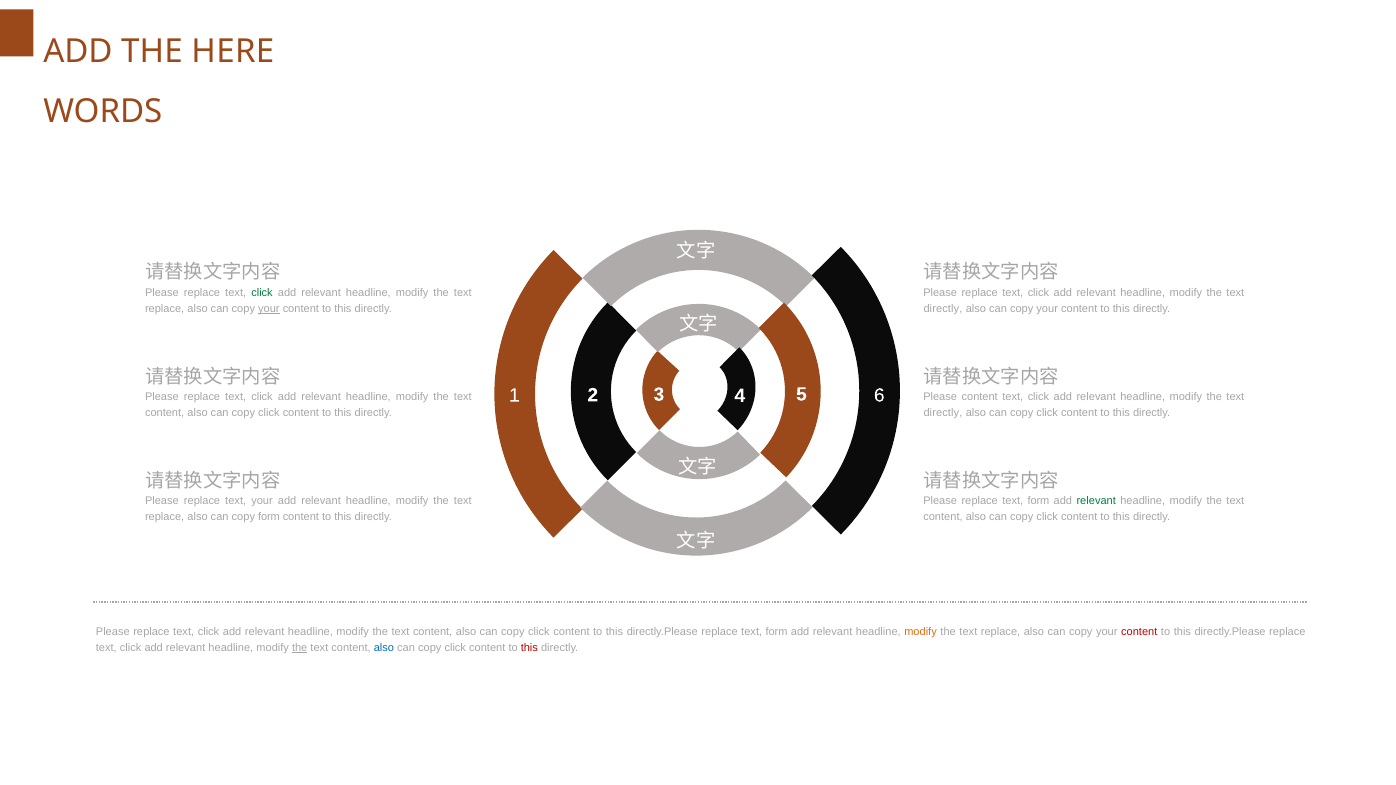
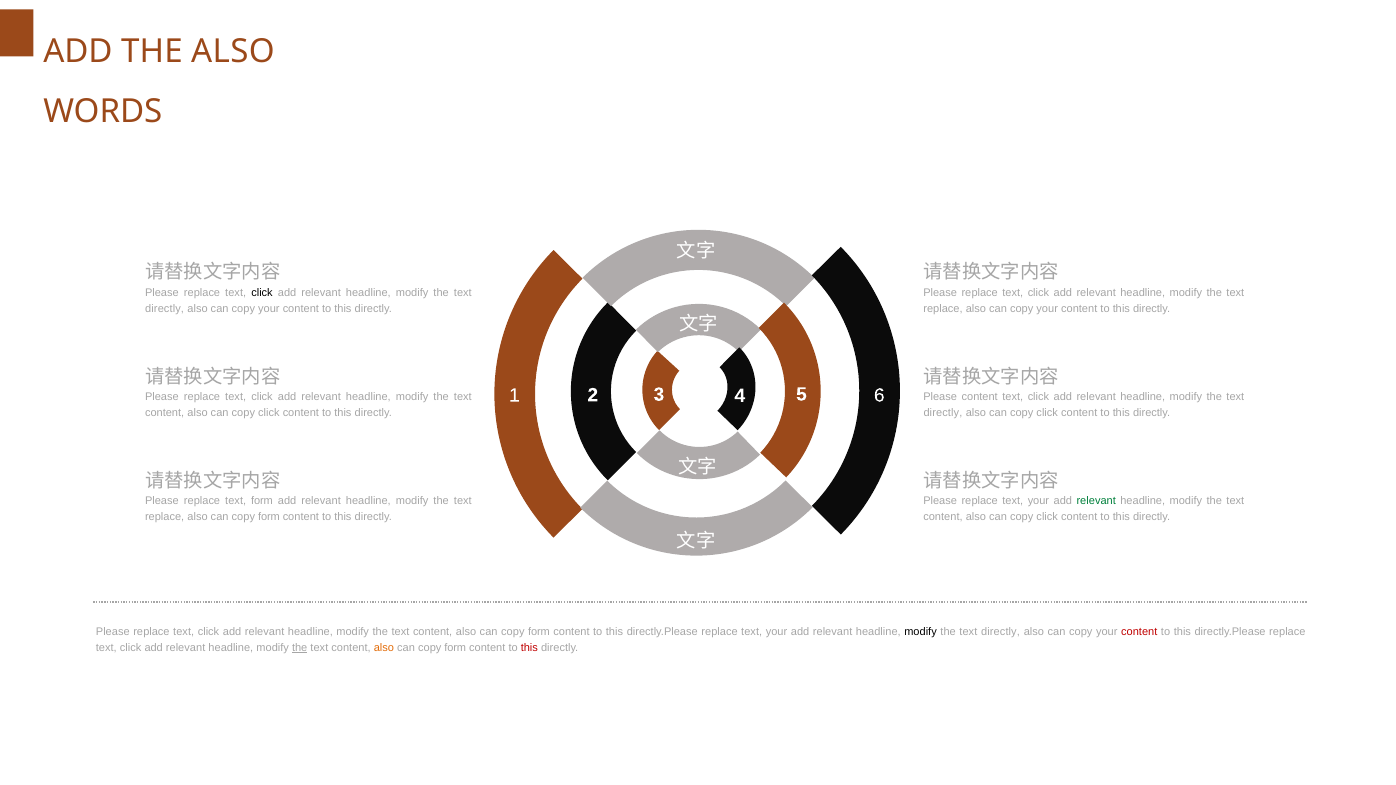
THE HERE: HERE -> ALSO (233, 52)
click colour: green -> black (262, 293)
replace: replace -> directly (165, 309)
your underline: present -> none (269, 309)
directly: directly -> replace (943, 309)
text your: your -> form (262, 501)
Please replace text form: form -> your (1038, 501)
click: click -> form (539, 632)
directly.Please replace text form: form -> your (777, 632)
modify colour: orange -> black (921, 632)
replace: replace -> directly (1000, 632)
also colour: blue -> orange (384, 648)
click: click -> form (455, 648)
